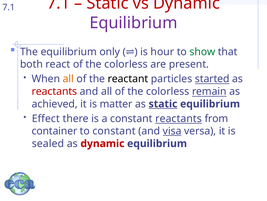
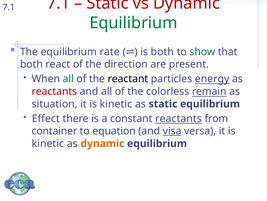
Equilibrium colour: purple -> green (133, 23)
only: only -> rate (110, 52)
is hour: hour -> both (162, 52)
colorless: colorless -> direction (126, 64)
all colour: orange -> green (68, 79)
started: started -> energy (212, 79)
achieved: achieved -> situation (55, 104)
matter: matter -> kinetic (116, 104)
static underline: present -> none (163, 104)
to constant: constant -> equation (114, 131)
sealed: sealed -> kinetic (48, 143)
dynamic colour: red -> orange (102, 143)
